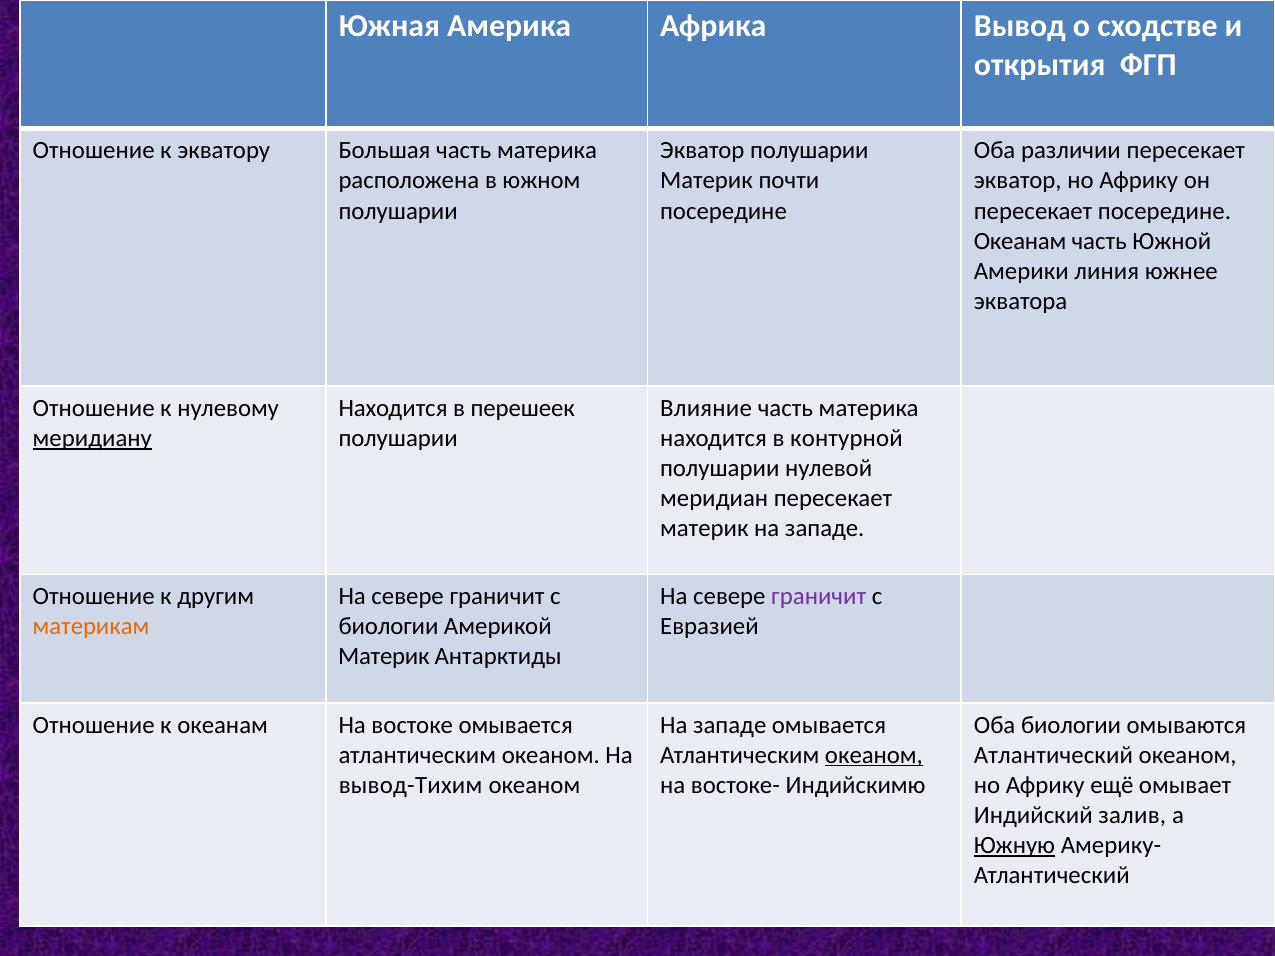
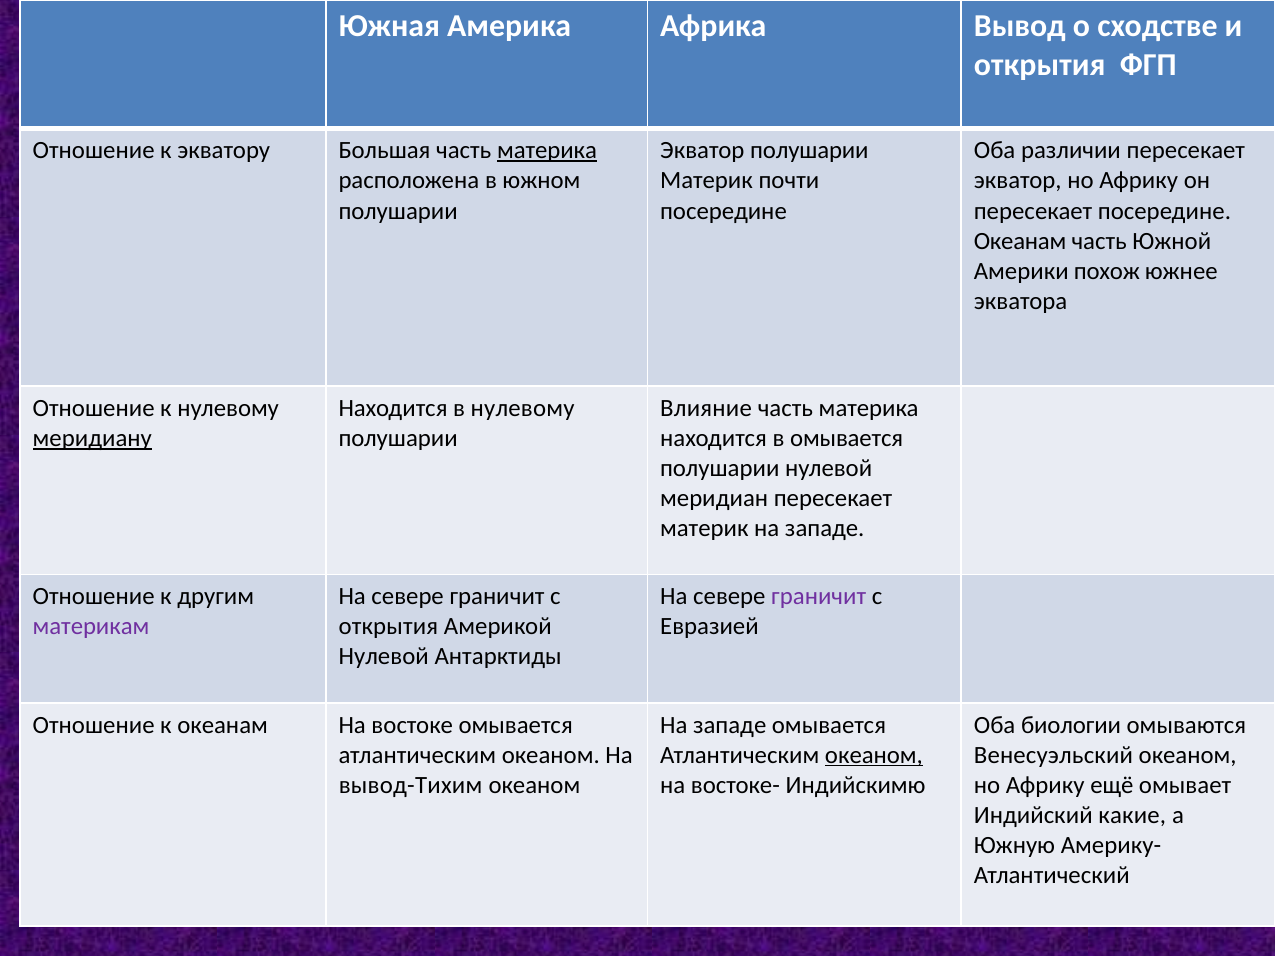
материка underline: none -> present (547, 151)
линия: линия -> похож (1107, 271)
в перешеек: перешеек -> нулевому (523, 408)
в контурной: контурной -> омывается (847, 438)
материкам colour: orange -> purple (91, 627)
биологии: биологии -> открытия (388, 627)
Материк: Материк -> Нулевой (384, 657)
Атлантический: Атлантический -> Венесуэльский (1053, 755)
залив: залив -> какие (1132, 816)
Южную underline: present -> none (1015, 846)
